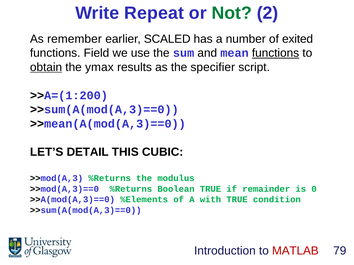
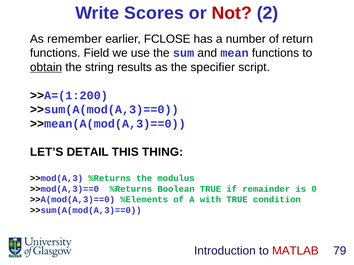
Repeat: Repeat -> Scores (154, 13)
Not colour: green -> red (232, 13)
SCALED: SCALED -> FCLOSE (167, 39)
exited: exited -> return (298, 39)
functions underline: present -> none (276, 53)
ymax: ymax -> string (99, 67)
CUBIC: CUBIC -> THING (163, 152)
